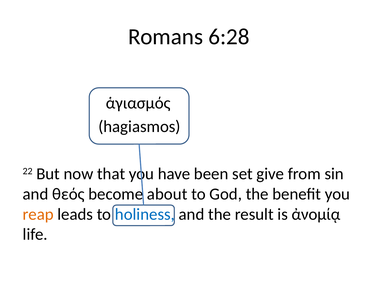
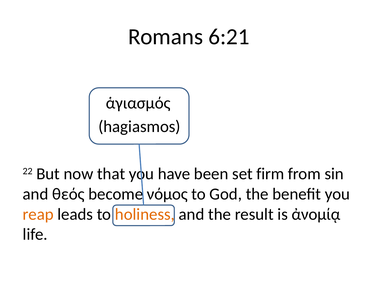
6:28: 6:28 -> 6:21 (229, 37)
give: give -> firm (270, 173)
about: about -> νόμος (167, 194)
holiness colour: blue -> orange (145, 214)
